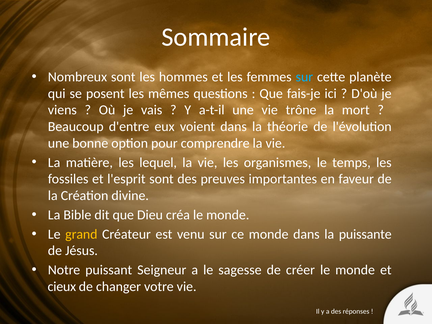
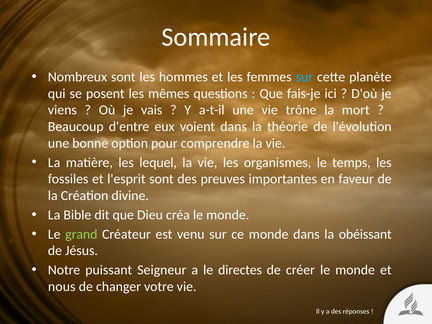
grand colour: yellow -> light green (81, 234)
puissante: puissante -> obéissant (365, 234)
sagesse: sagesse -> directes (240, 270)
cieux: cieux -> nous (62, 287)
